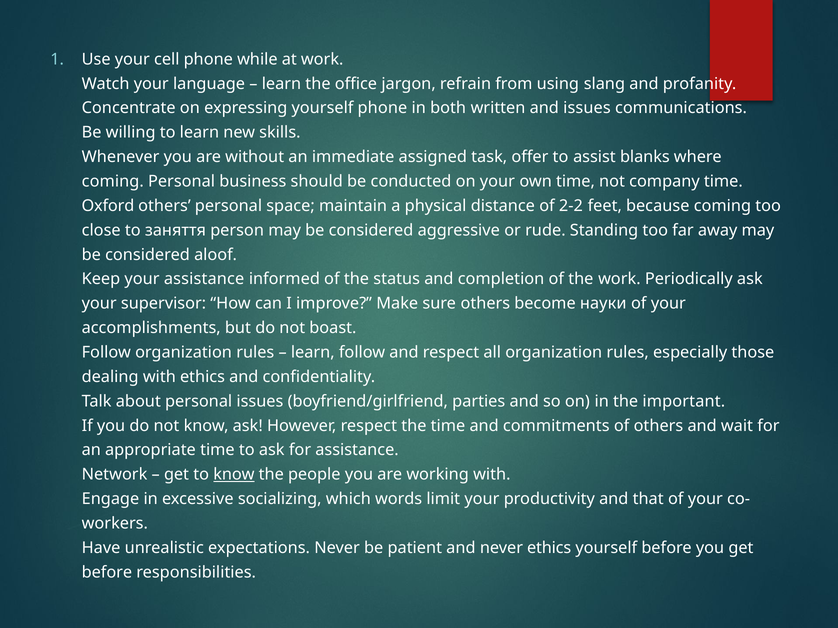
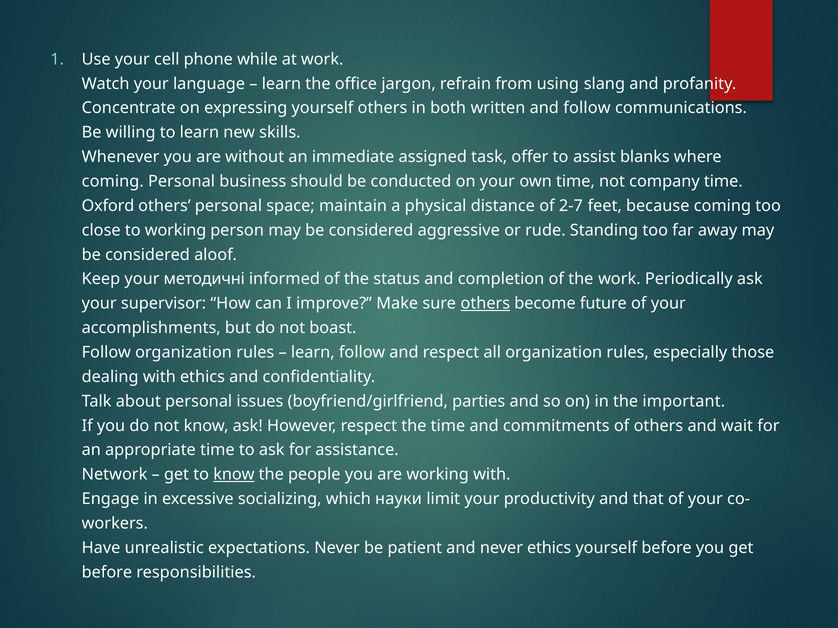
yourself phone: phone -> others (382, 108)
and issues: issues -> follow (587, 108)
2-2: 2-2 -> 2-7 (571, 206)
to заняття: заняття -> working (176, 230)
your assistance: assistance -> методичні (204, 279)
others underline: none -> present (485, 304)
науки: науки -> future (603, 304)
words: words -> науки (399, 499)
